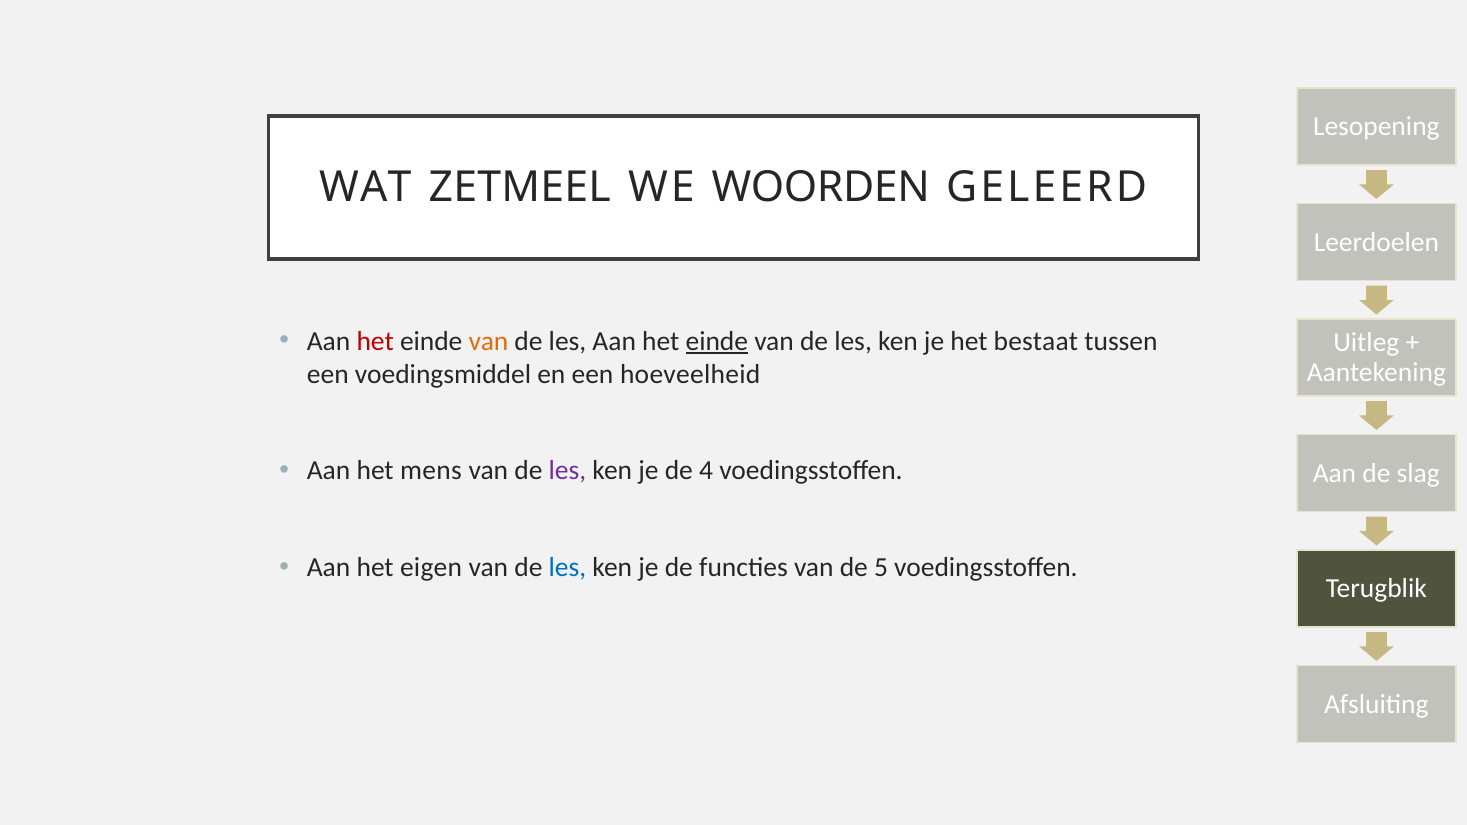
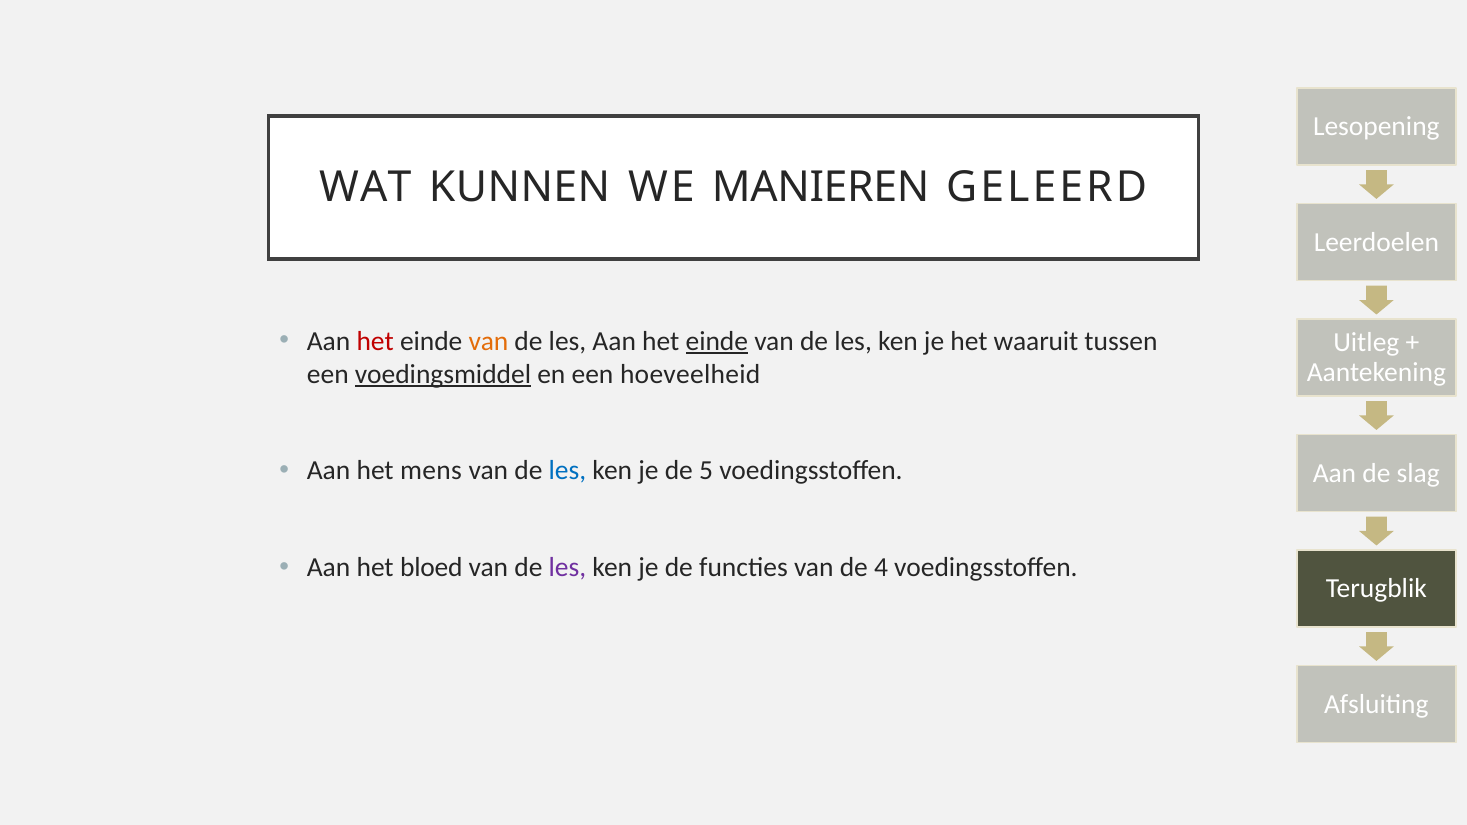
ZETMEEL: ZETMEEL -> KUNNEN (520, 187)
WOORDEN: WOORDEN -> MANIEREN (821, 187)
bestaat: bestaat -> waaruit (1036, 341)
voedingsmiddel underline: none -> present (443, 374)
les colour: purple -> blue (567, 471)
4: 4 -> 5 (706, 471)
eigen: eigen -> bloed (431, 568)
les colour: blue -> purple (567, 568)
5: 5 -> 4 (881, 568)
